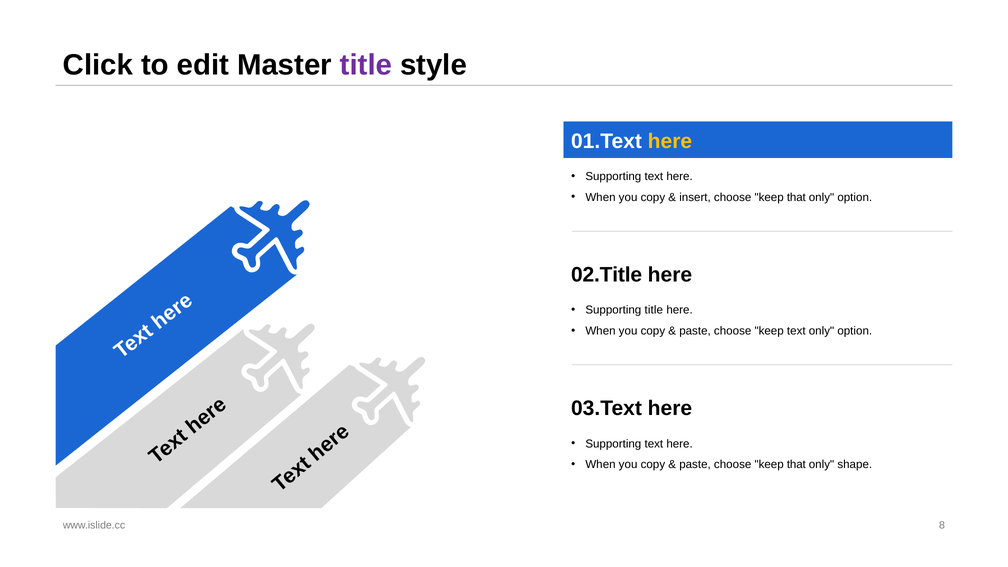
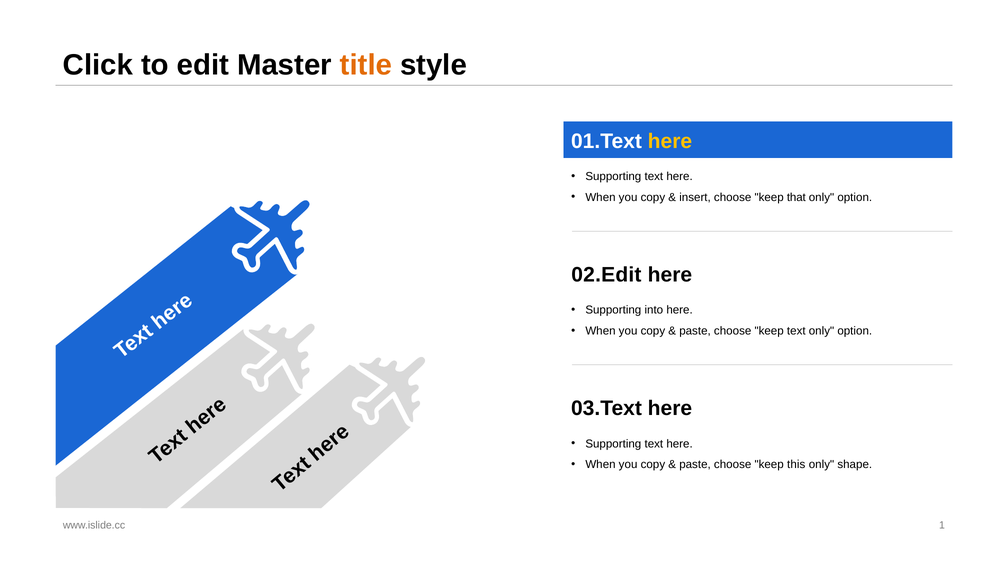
title colour: purple -> orange (366, 65)
02.Title: 02.Title -> 02.Edit (606, 275)
Supporting title: title -> into (654, 310)
paste choose keep that: that -> this (796, 465)
8: 8 -> 1 (942, 525)
